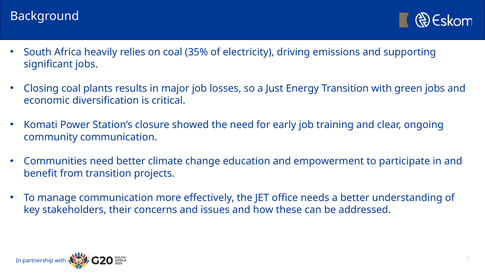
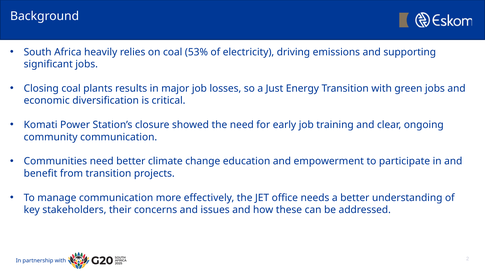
35%: 35% -> 53% (196, 52)
